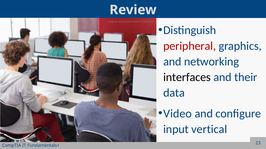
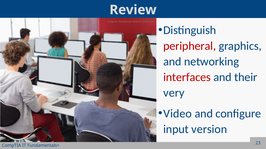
interfaces colour: black -> red (187, 78)
data: data -> very (174, 93)
vertical: vertical -> version (209, 130)
